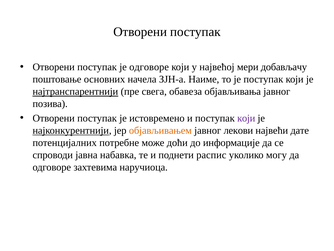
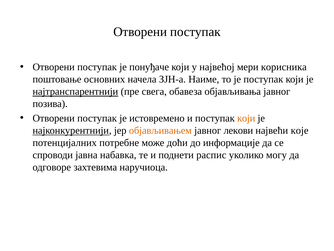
је одговоре: одговоре -> понуђаче (149, 67)
добављачу: добављачу -> корисника (284, 67)
који colour: purple -> orange (246, 118)
дате: дате -> које (300, 130)
